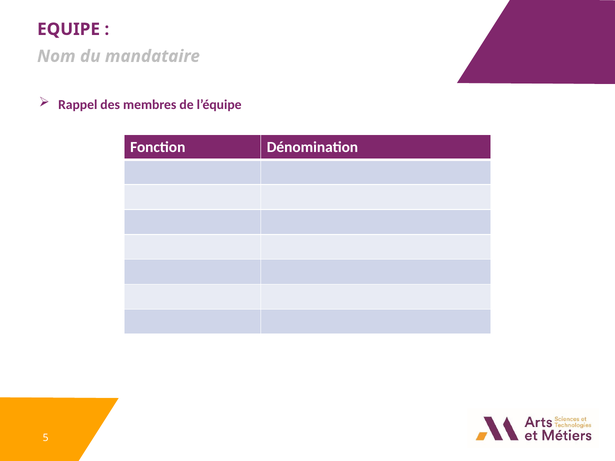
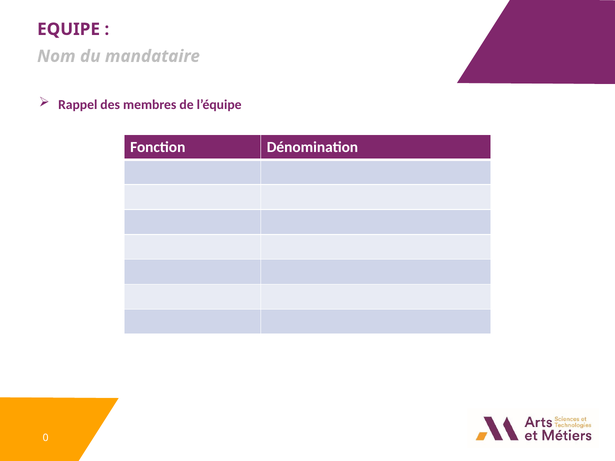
5: 5 -> 0 (46, 438)
